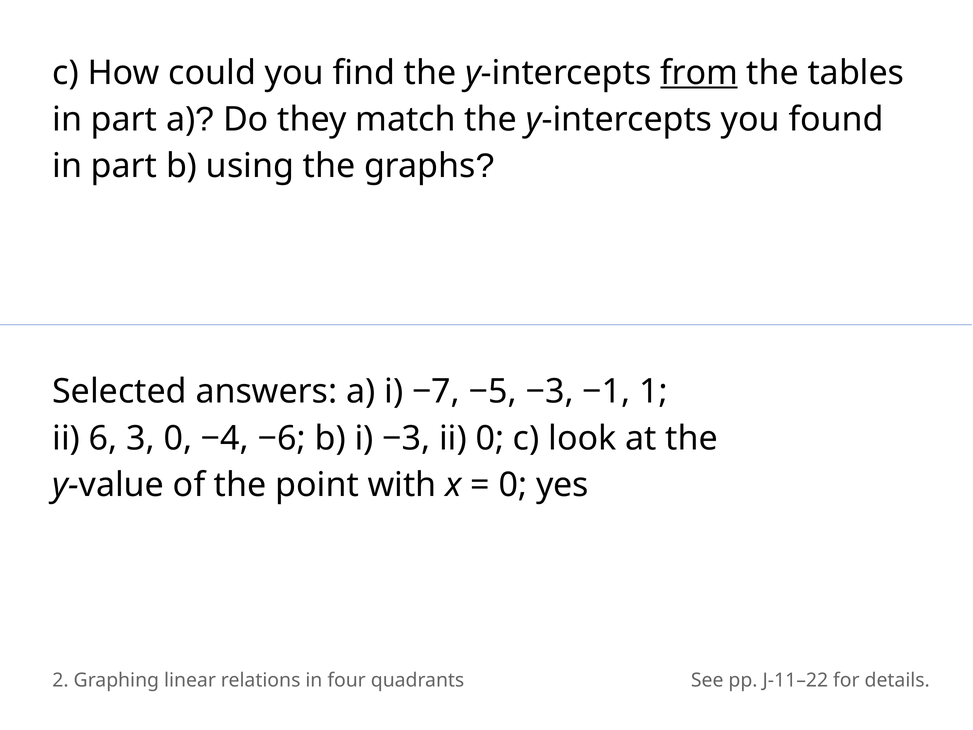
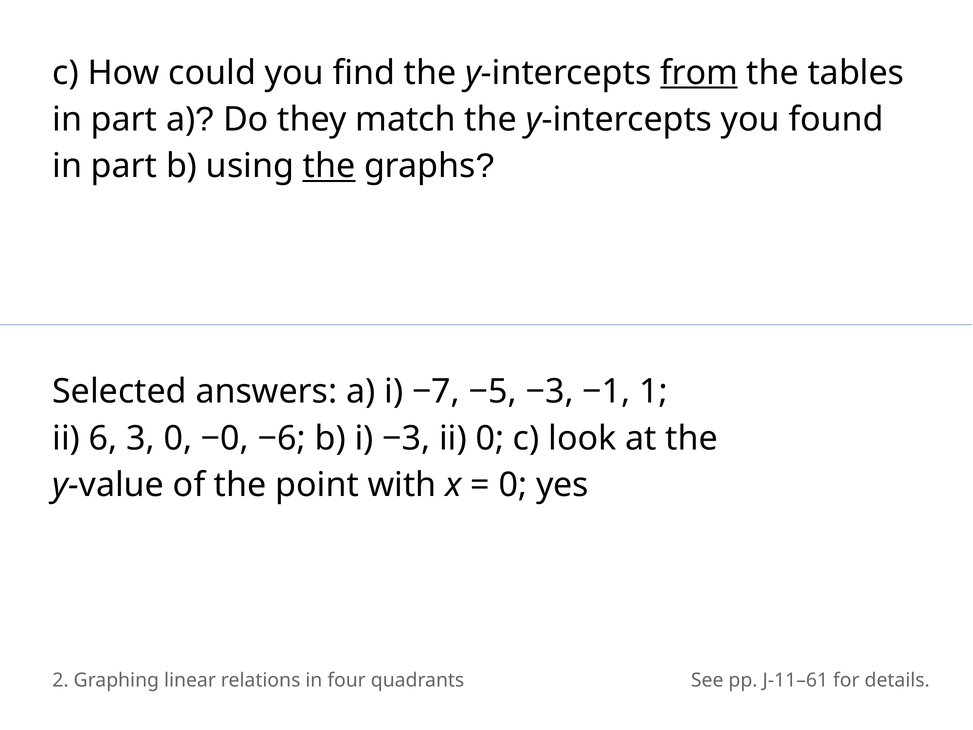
the underline: none -> present (329, 166)
−4: −4 -> −0 (225, 438)
J-11–22: J-11–22 -> J-11–61 (795, 680)
